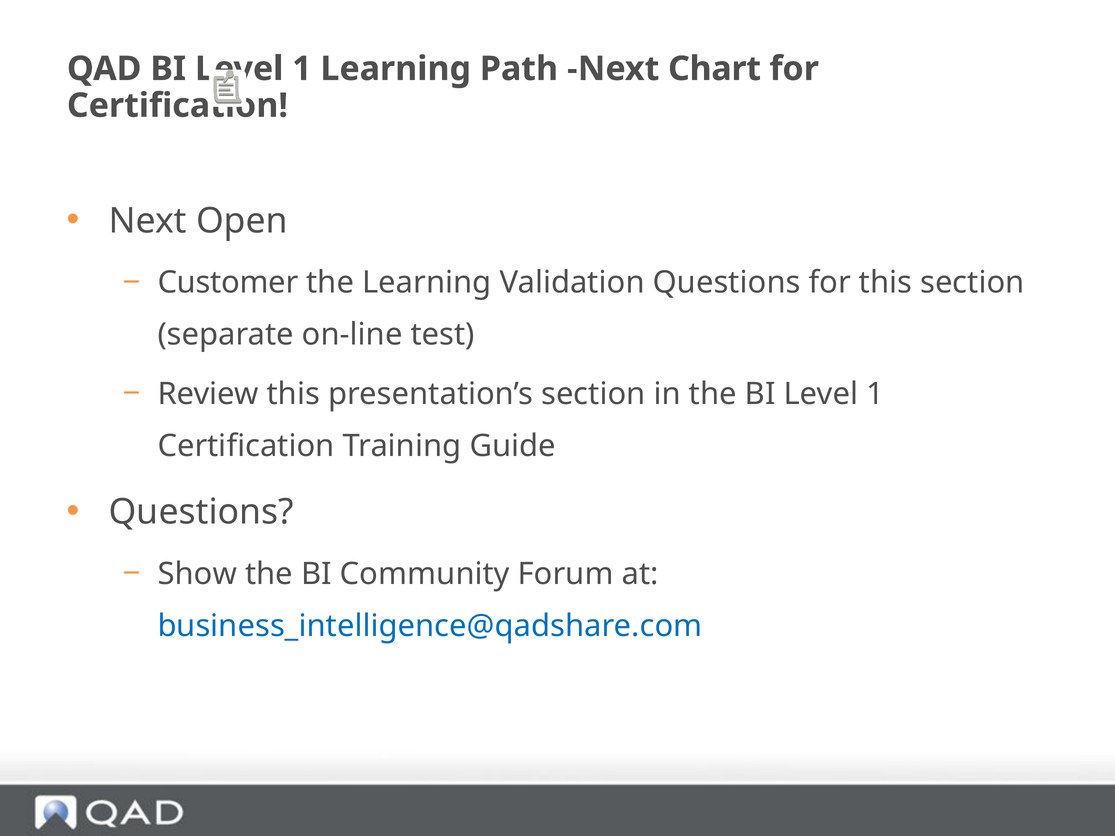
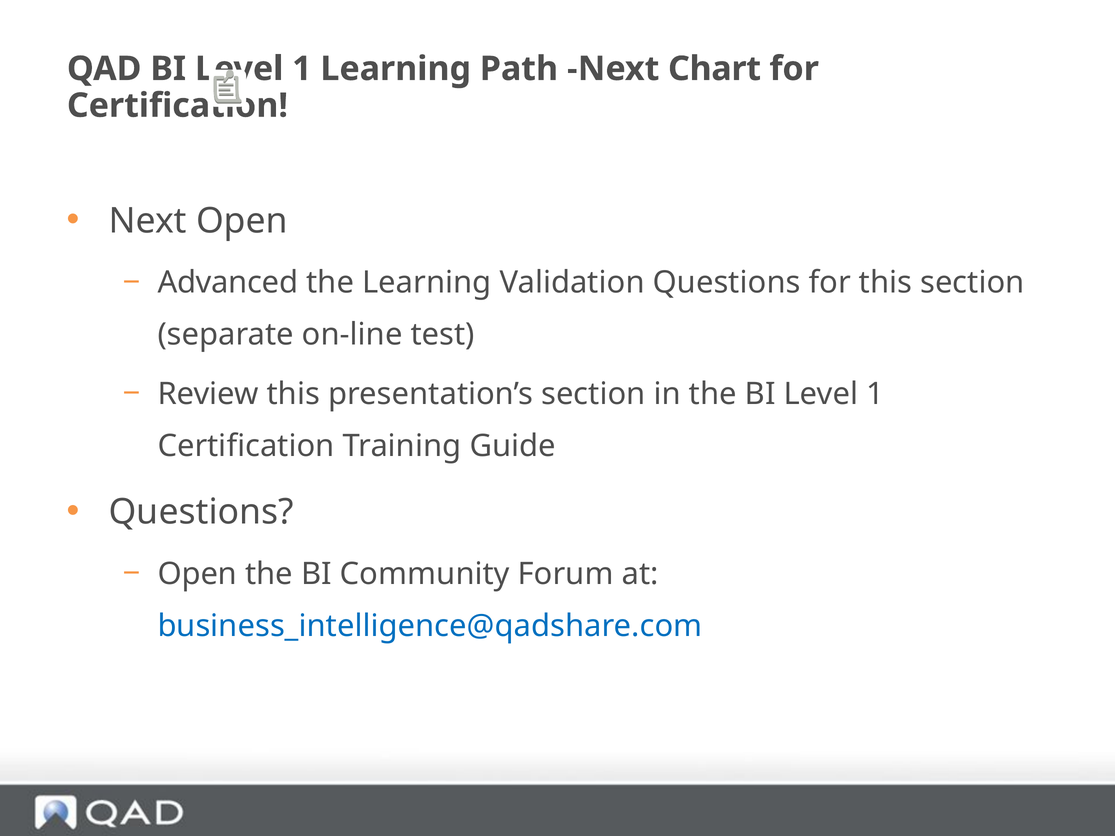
Customer: Customer -> Advanced (228, 283)
Show: Show -> Open (197, 574)
